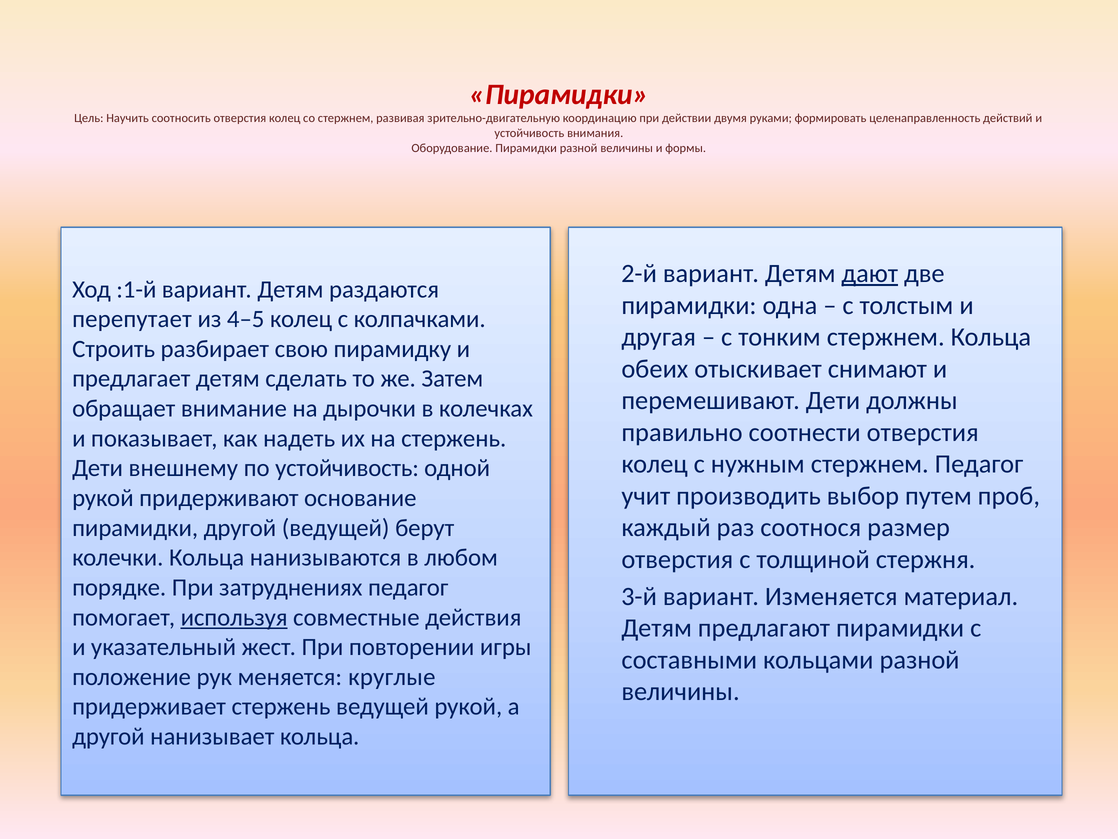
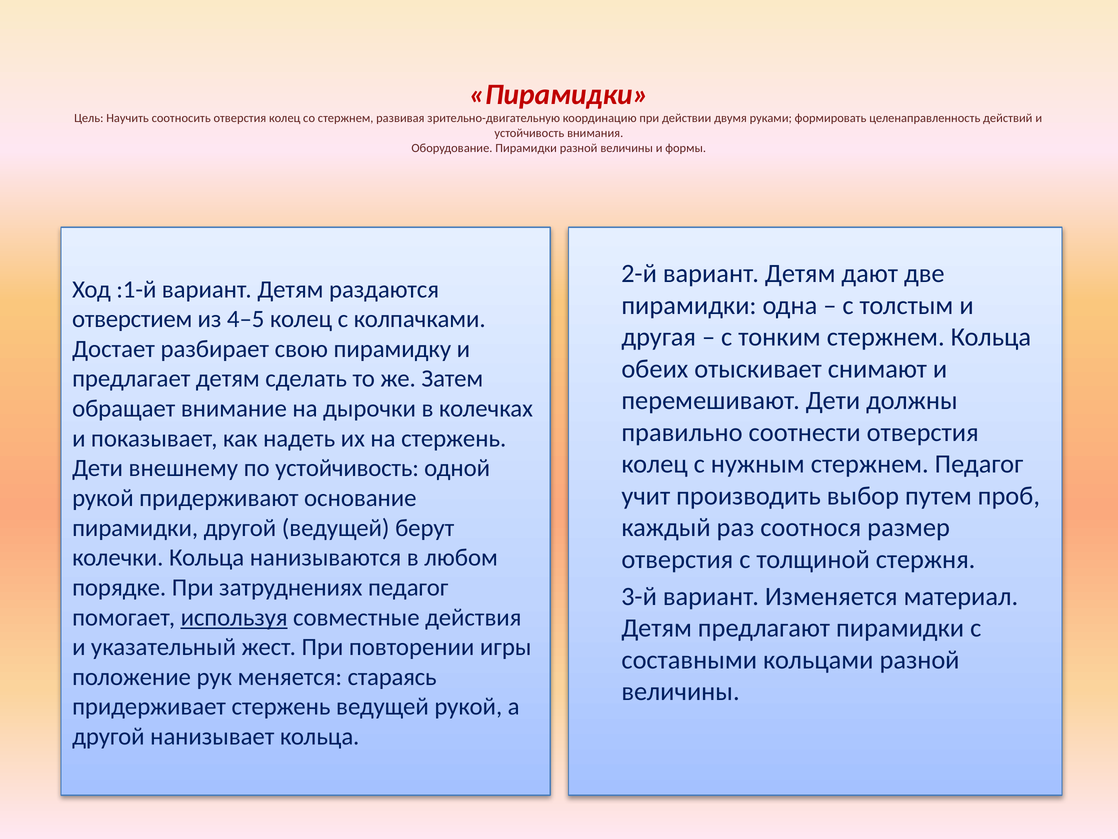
дают underline: present -> none (870, 273)
перепутает: перепутает -> отверстием (132, 319)
Строить: Строить -> Достает (114, 349)
круглые: круглые -> стараясь (392, 677)
